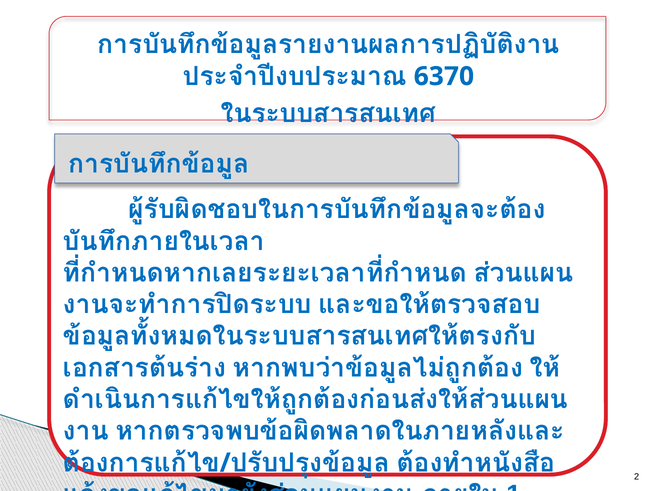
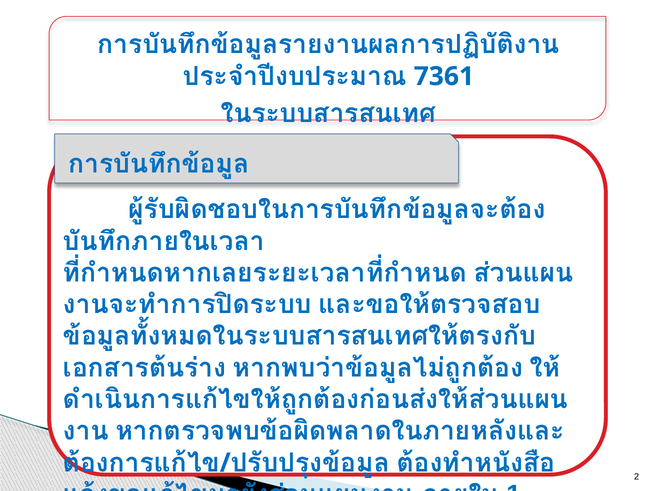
6370: 6370 -> 7361 (444, 76)
